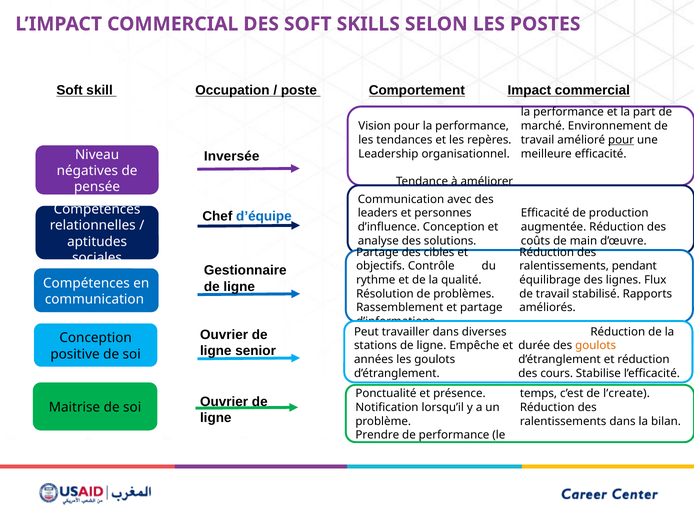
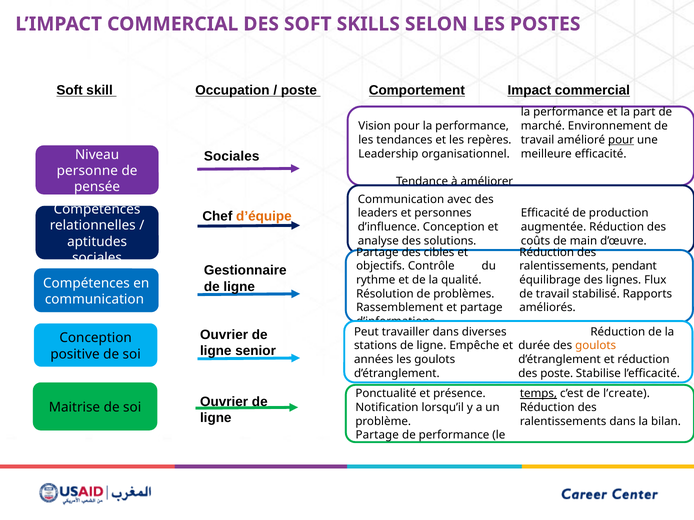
Inversée: Inversée -> Sociales (232, 156)
négatives: négatives -> personne (87, 171)
d’équipe colour: blue -> orange (264, 217)
des cours: cours -> poste (557, 374)
temps underline: none -> present (538, 394)
Prendre: Prendre -> Partage (377, 436)
